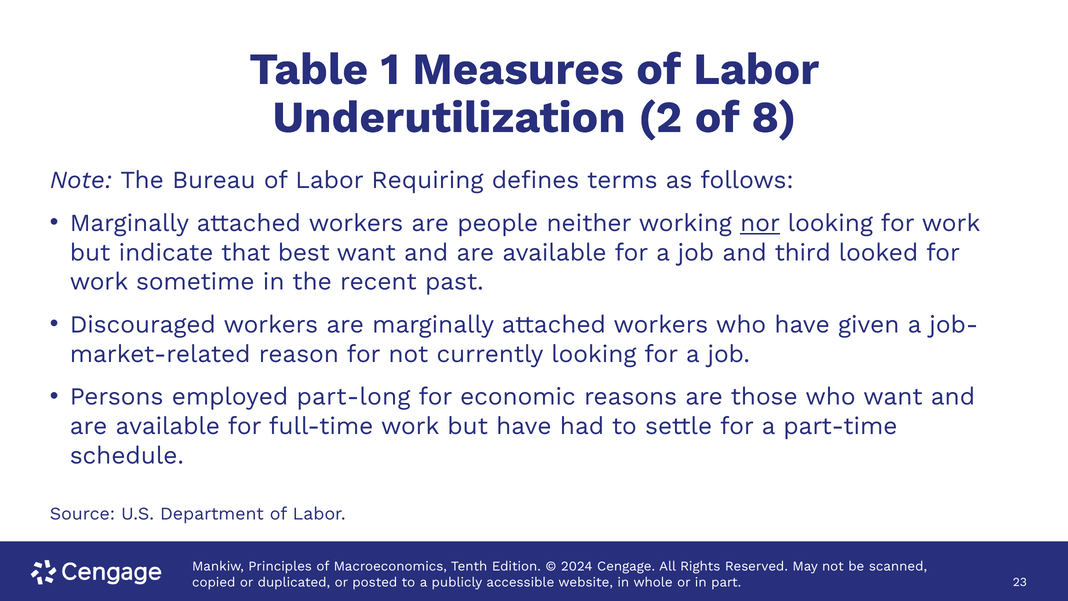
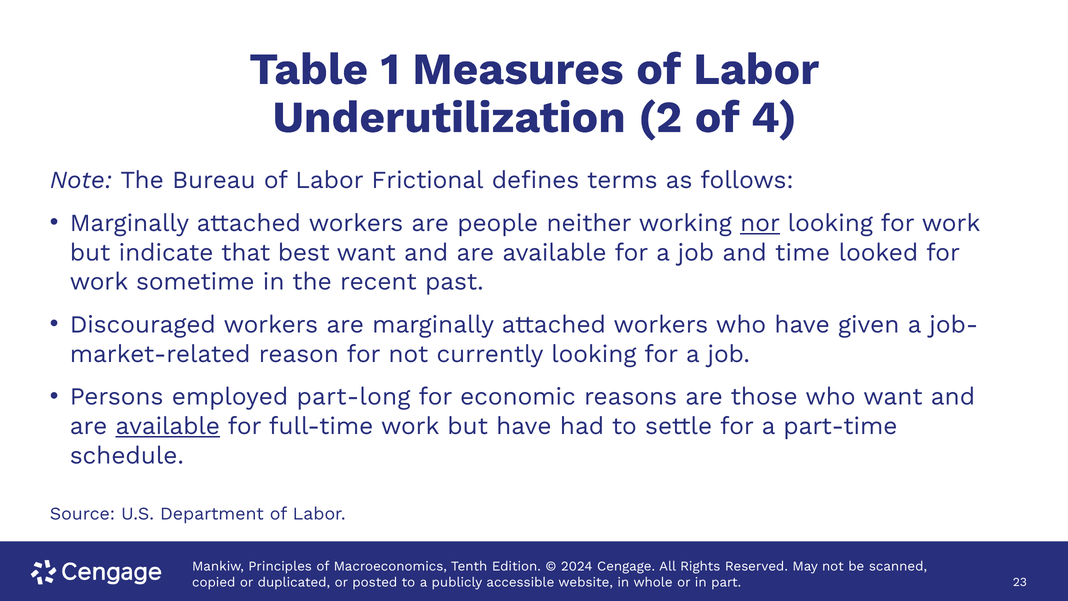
8: 8 -> 4 (774, 117)
Requiring: Requiring -> Frictional (428, 180)
third: third -> time (803, 252)
available underline: none -> present (168, 426)
